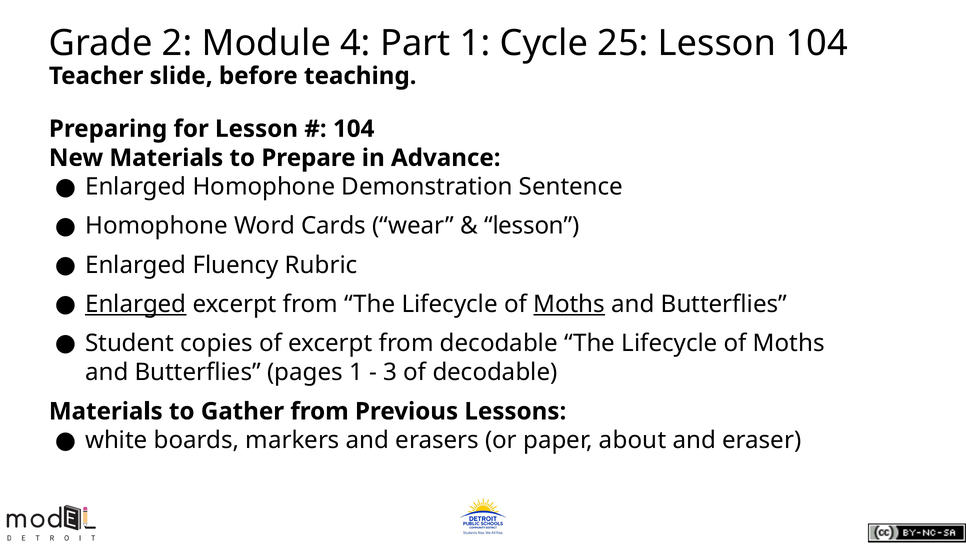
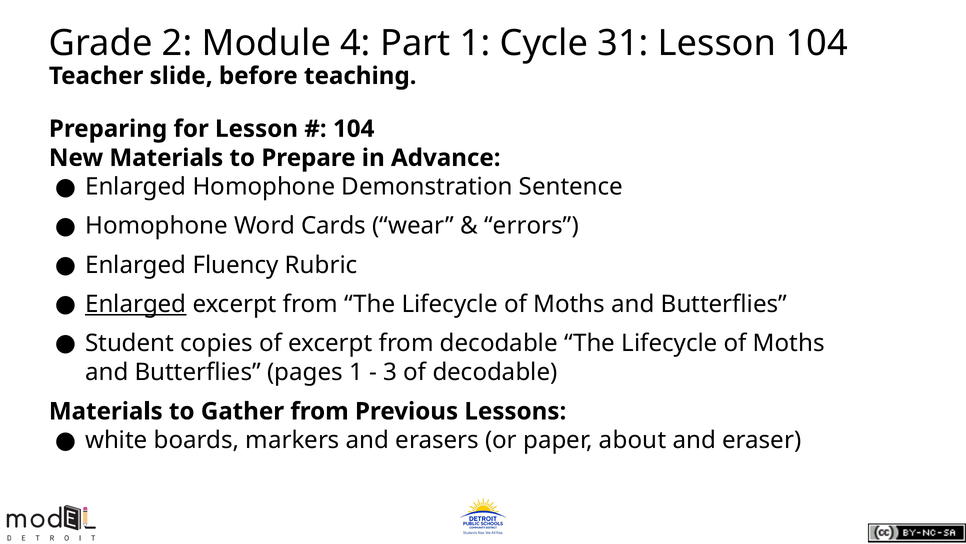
25: 25 -> 31 (623, 43)
lesson: lesson -> errors (532, 226)
Moths underline: present -> none (569, 304)
